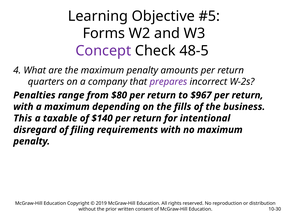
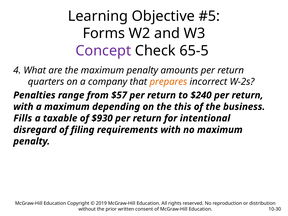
48-5: 48-5 -> 65-5 (194, 51)
prepares colour: purple -> orange (168, 82)
$80: $80 -> $57 (119, 95)
$967: $967 -> $240 (201, 95)
fills: fills -> this (183, 107)
This: This -> Fills (23, 118)
$140: $140 -> $930 (102, 118)
